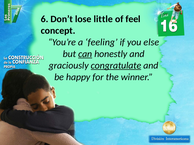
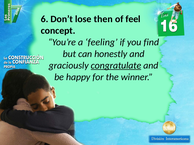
little: little -> then (103, 19)
else: else -> find (151, 42)
can underline: present -> none (85, 54)
